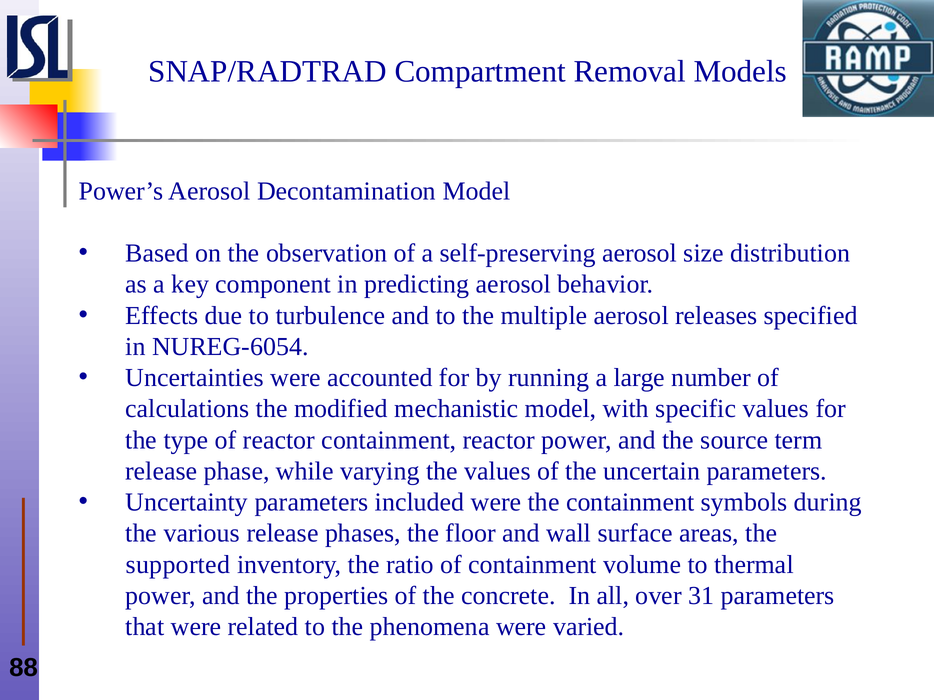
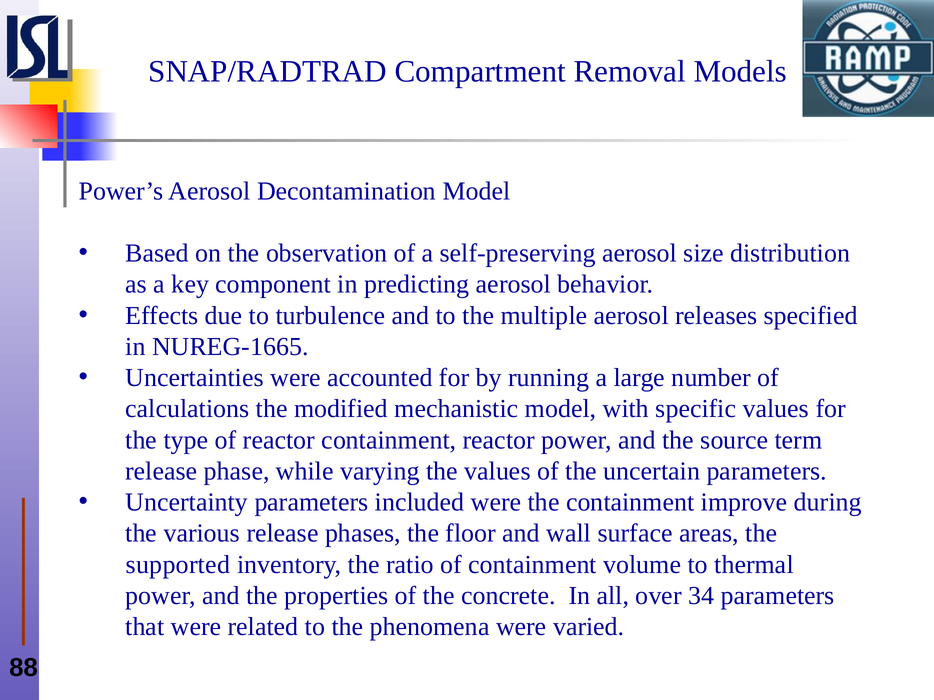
NUREG‑6054: NUREG‑6054 -> NUREG‑1665 (230, 347)
symbols: symbols -> improve (744, 503)
31: 31 -> 34 (701, 596)
